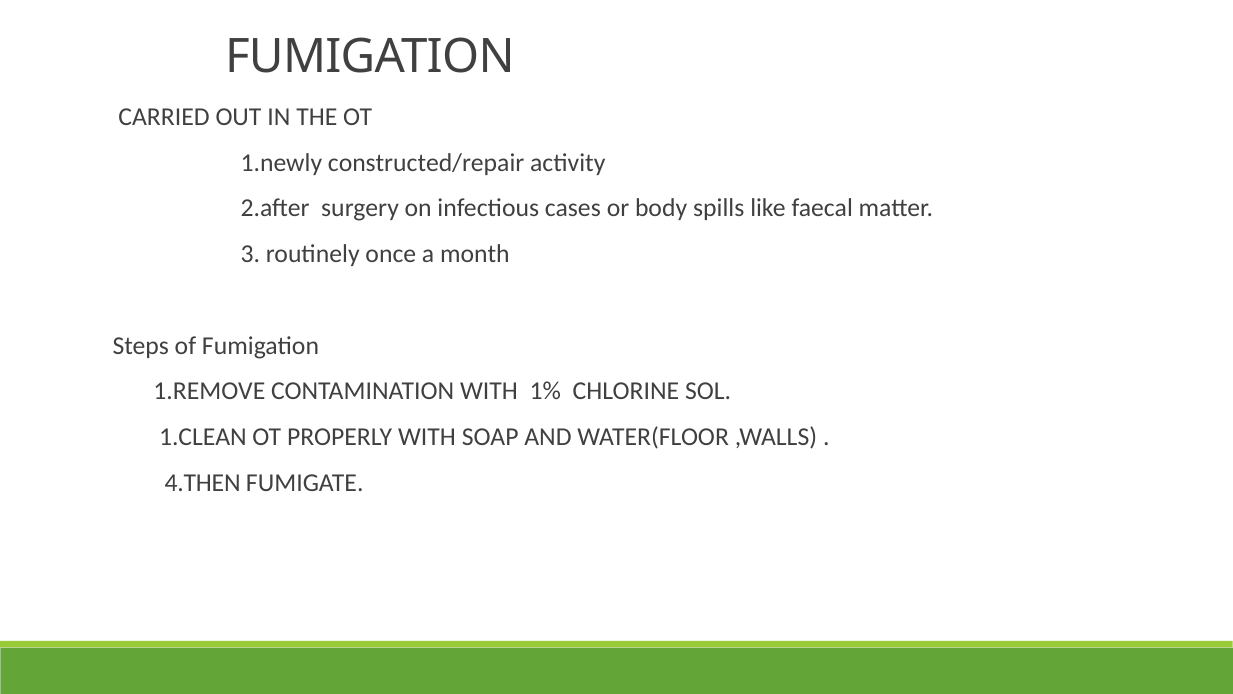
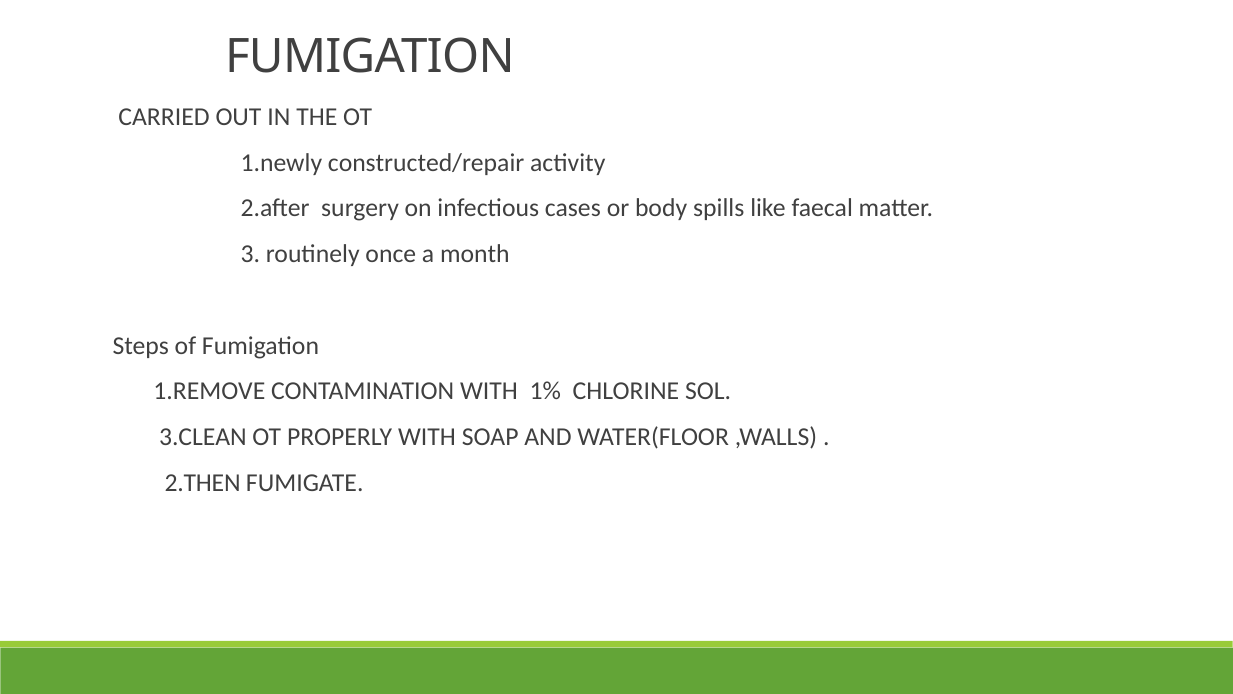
1.CLEAN: 1.CLEAN -> 3.CLEAN (203, 437)
4.THEN: 4.THEN -> 2.THEN (203, 483)
